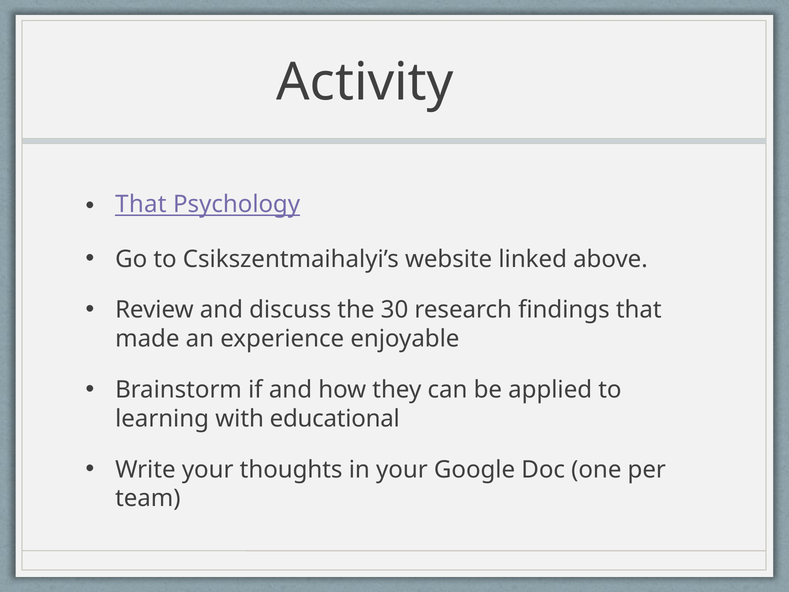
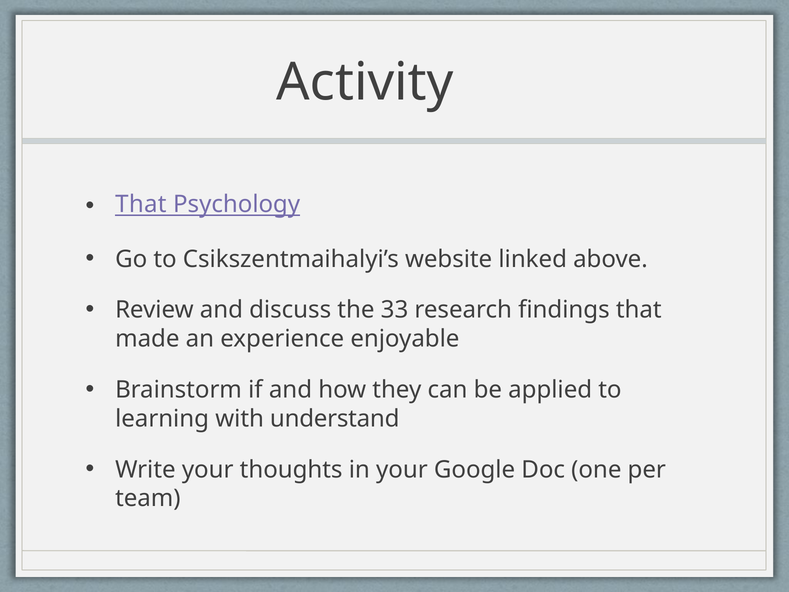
30: 30 -> 33 (395, 310)
educational: educational -> understand (335, 419)
